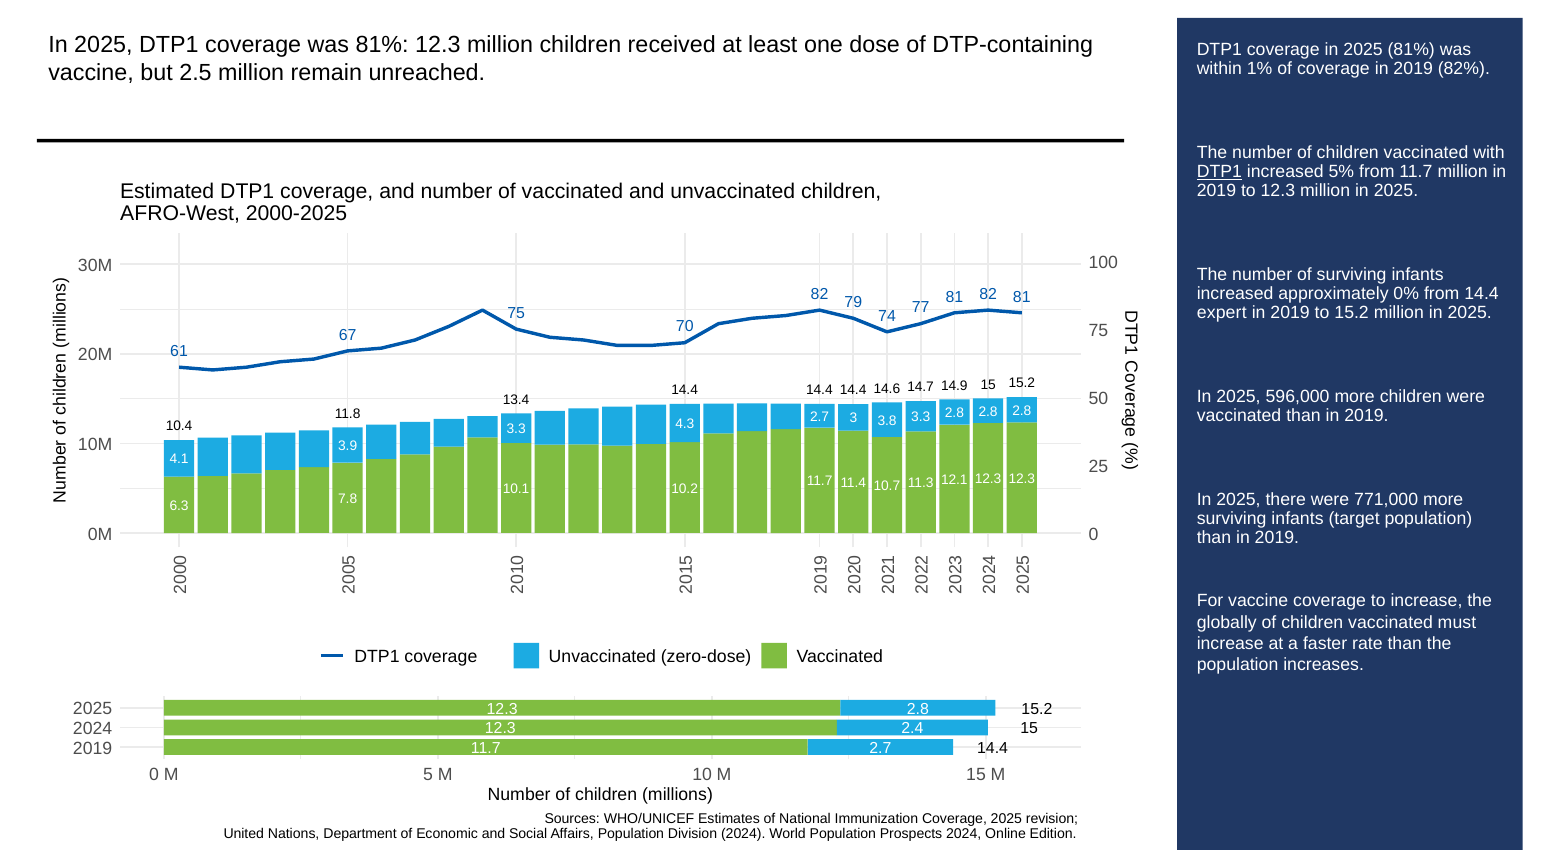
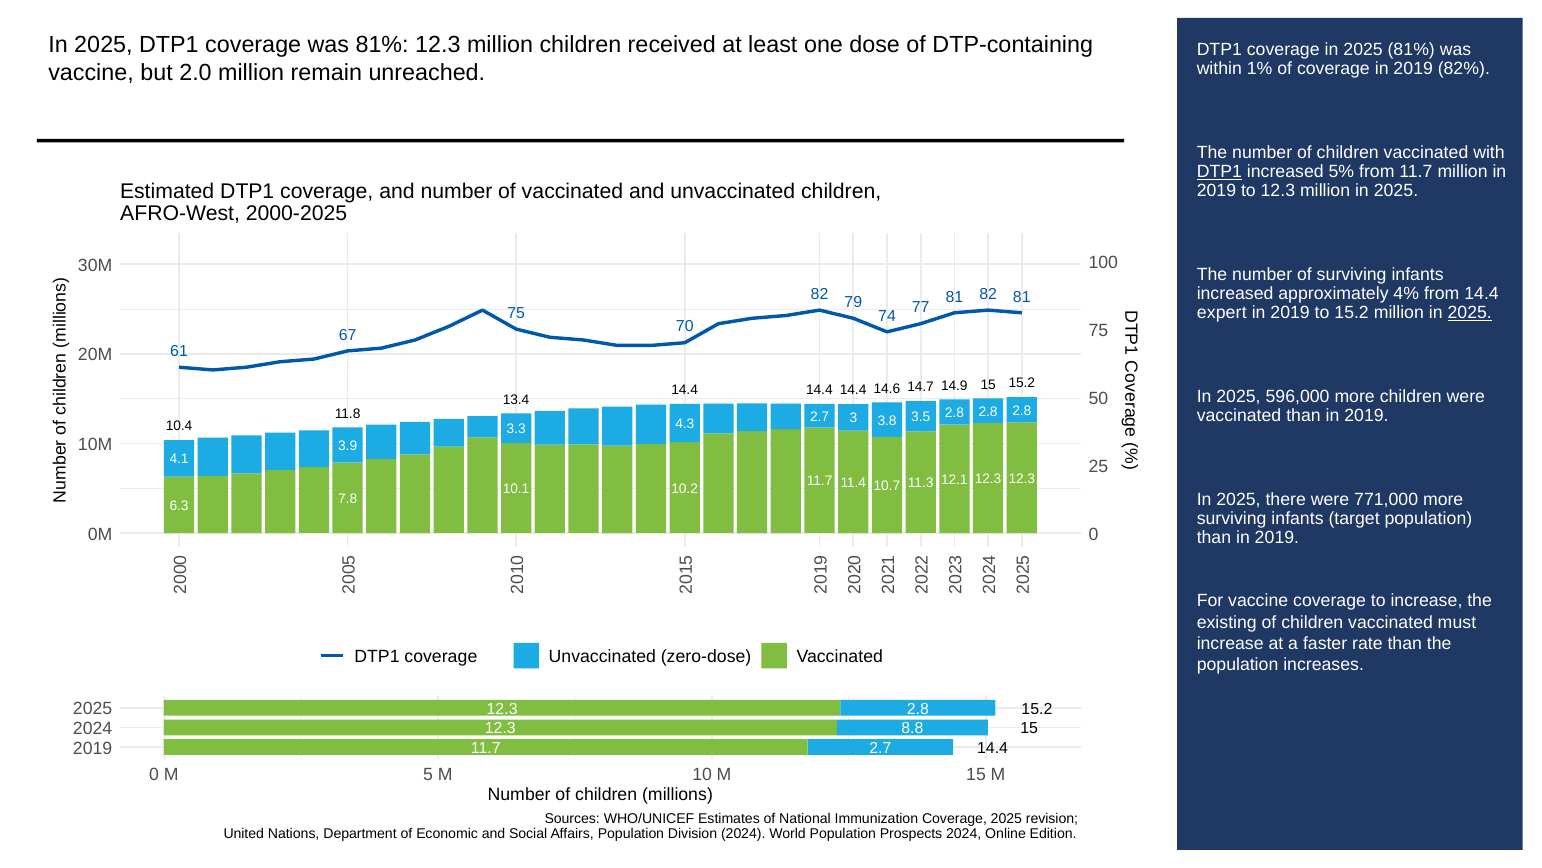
2.5: 2.5 -> 2.0 (195, 72)
0%: 0% -> 4% (1406, 294)
2025 underline: none -> present (1470, 313)
3.3: 3.3 -> 3.5 (921, 417)
globally: globally -> existing (1227, 622)
2.4: 2.4 -> 8.8 (912, 728)
